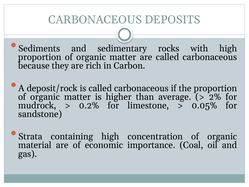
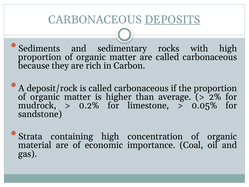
DEPOSITS underline: none -> present (173, 20)
